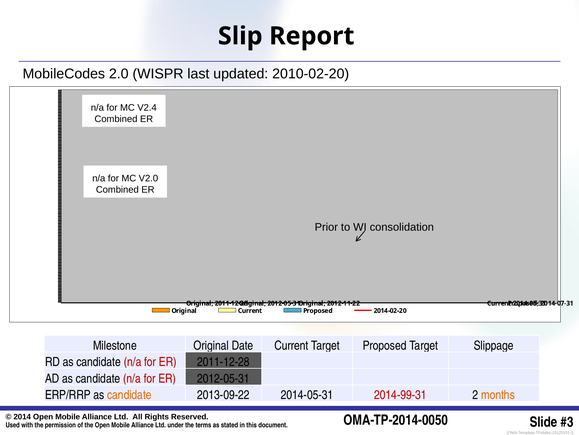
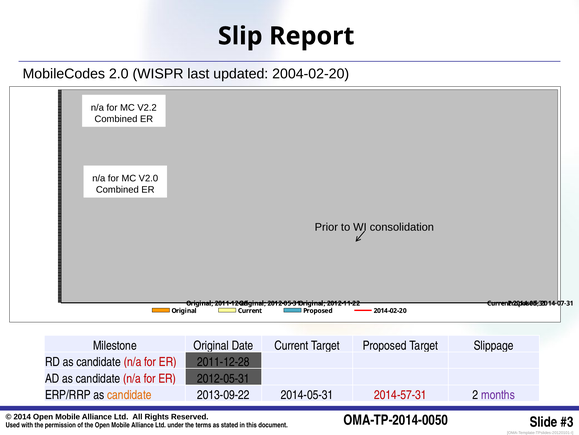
2010-02-20: 2010-02-20 -> 2004-02-20 (311, 74)
V2.4: V2.4 -> V2.2 (147, 107)
2014-99-31: 2014-99-31 -> 2014-57-31 (400, 394)
months colour: orange -> purple (498, 394)
